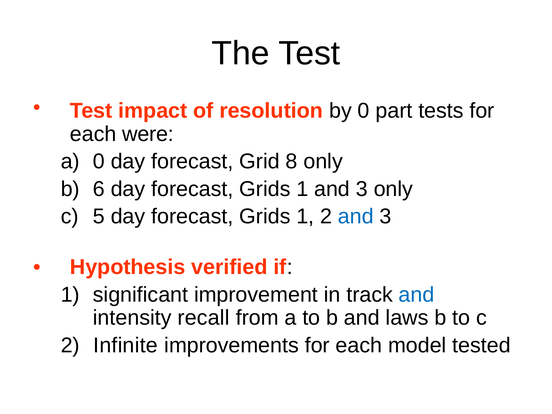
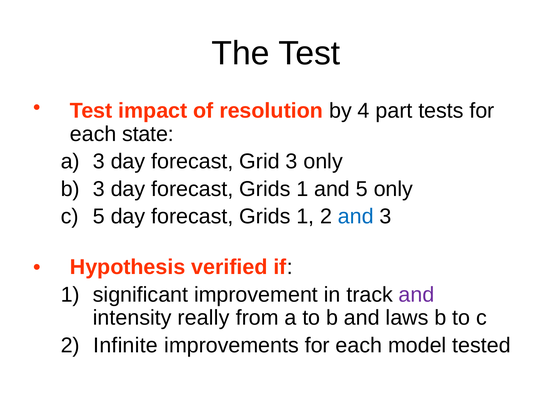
by 0: 0 -> 4 (364, 111)
were: were -> state (148, 134)
a 0: 0 -> 3 (99, 162)
Grid 8: 8 -> 3 (292, 162)
b 6: 6 -> 3 (99, 189)
1 and 3: 3 -> 5 (362, 189)
and colour: blue -> purple (417, 295)
recall: recall -> really (203, 318)
